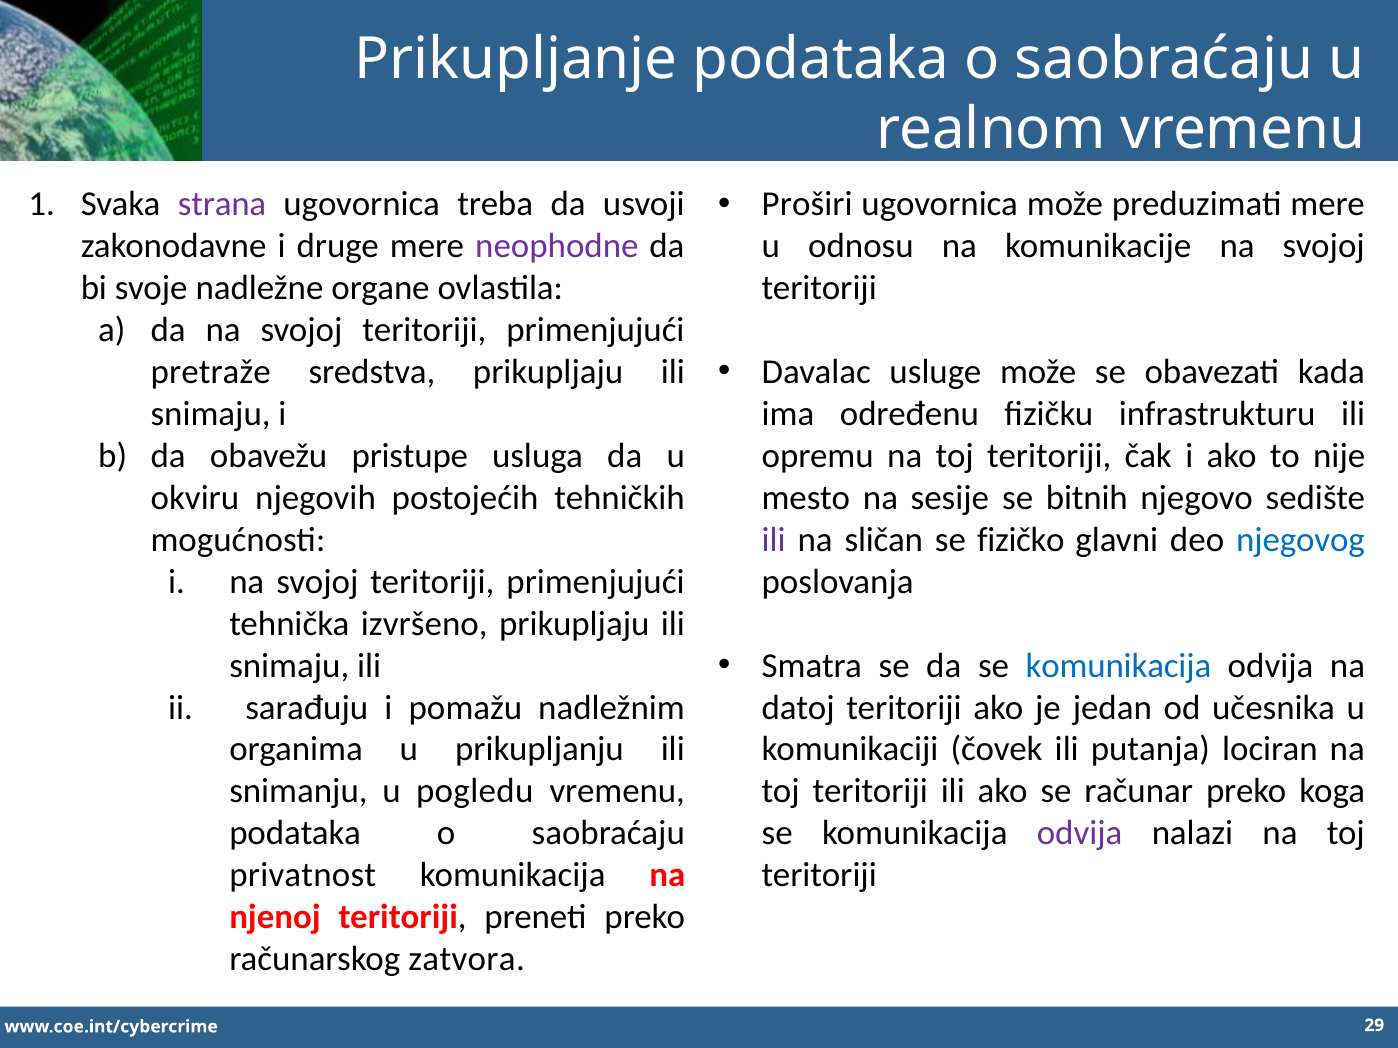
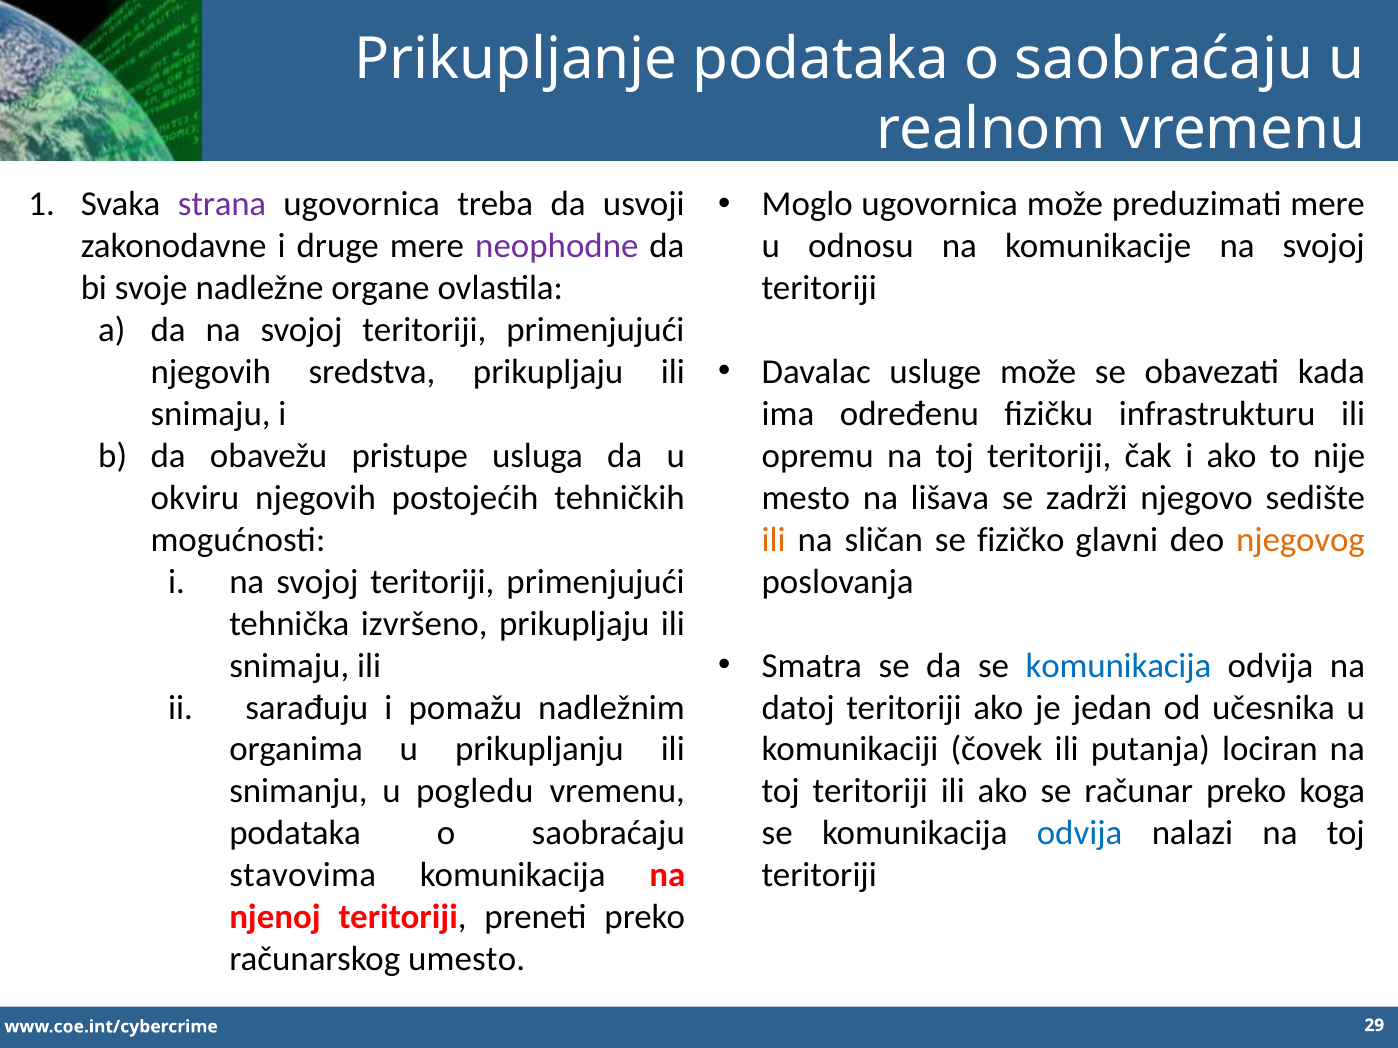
Proširi: Proširi -> Moglo (807, 205)
pretraže: pretraže -> njegovih (211, 372)
sesije: sesije -> lišava (950, 498)
bitnih: bitnih -> zadrži (1087, 498)
ili colour: purple -> orange (774, 540)
njegovog colour: blue -> orange (1301, 540)
odvija colour: purple -> blue (1080, 834)
privatnost: privatnost -> stavovima (303, 876)
zatvora: zatvora -> umesto (467, 959)
